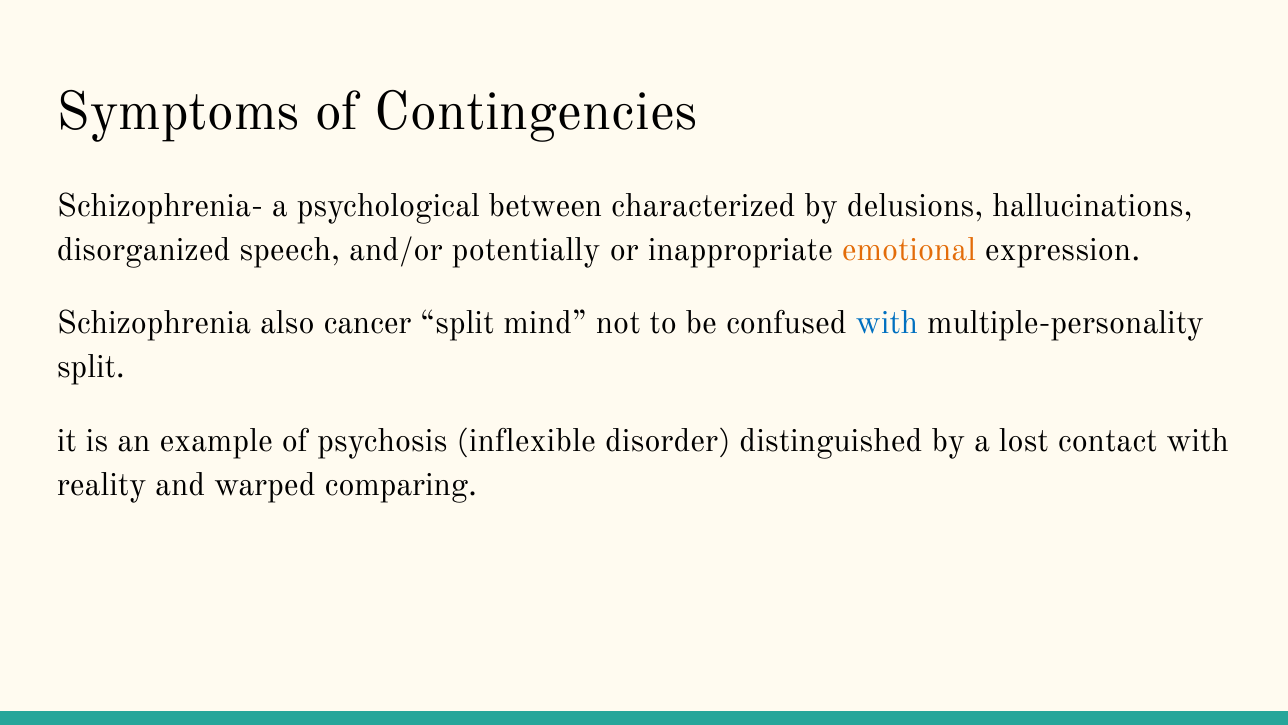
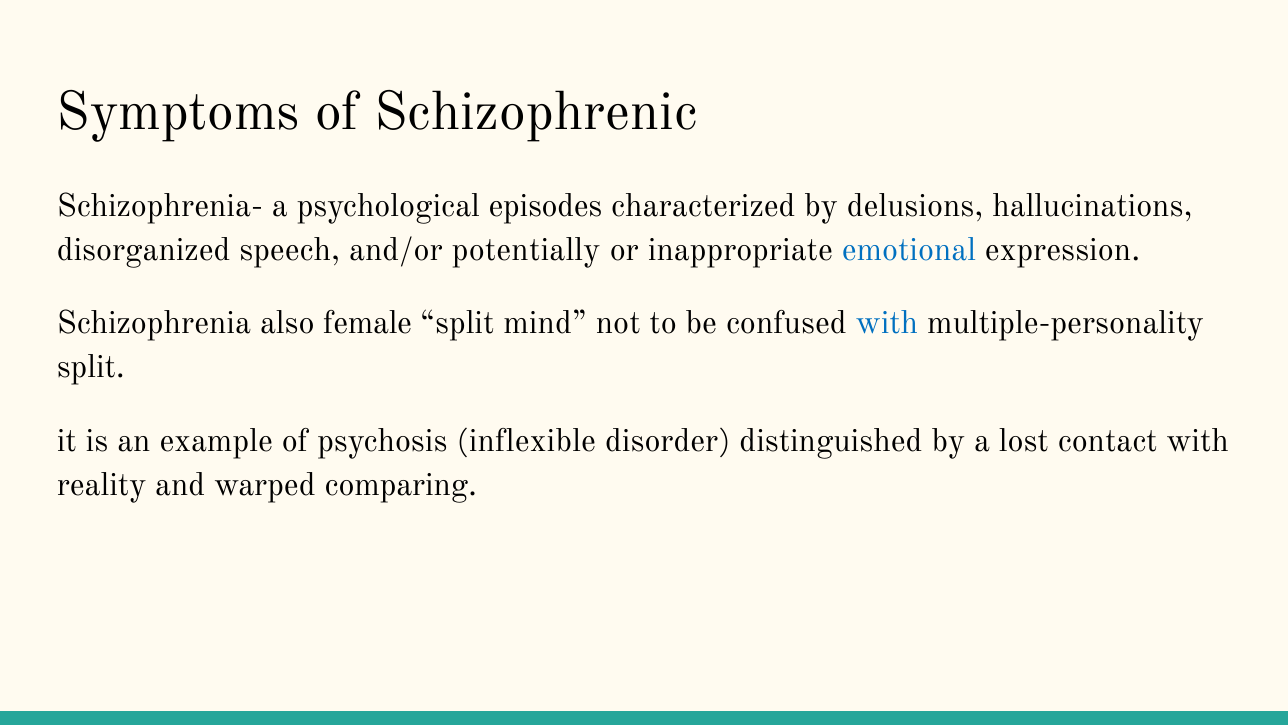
Contingencies: Contingencies -> Schizophrenic (536, 112)
between: between -> episodes (546, 205)
emotional colour: orange -> blue (909, 250)
cancer: cancer -> female (368, 323)
